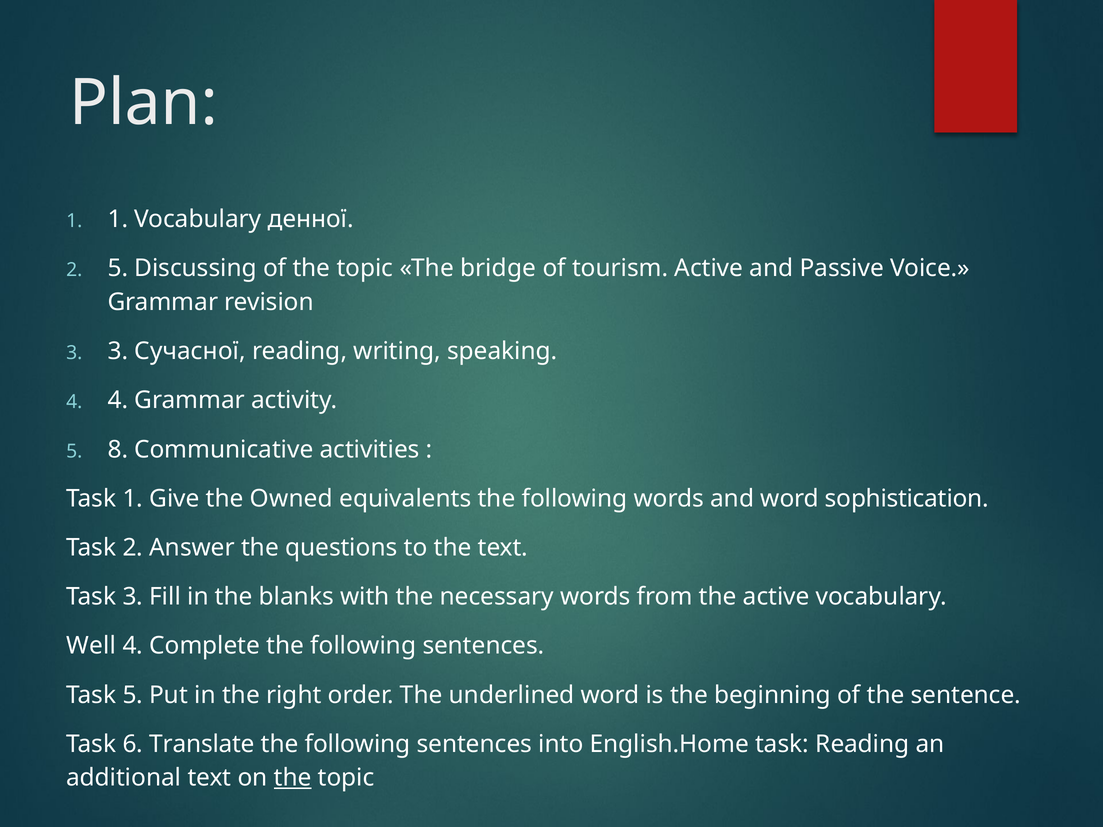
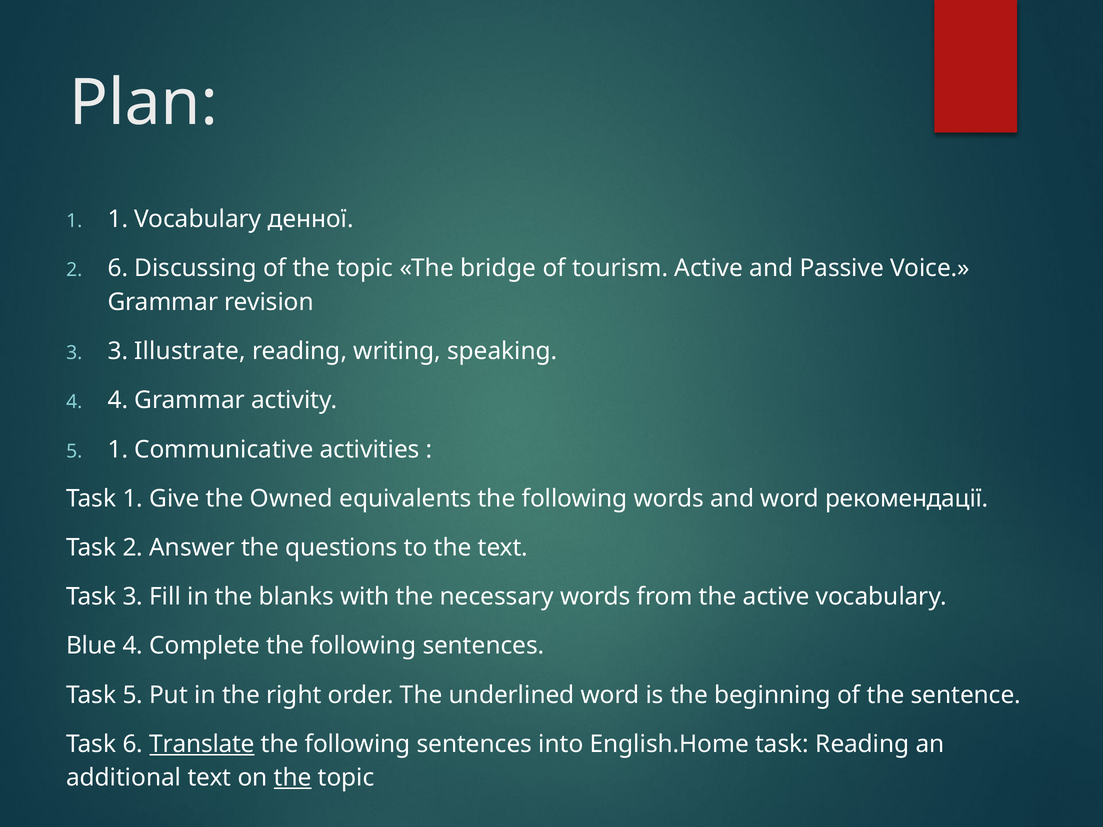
2 5: 5 -> 6 (118, 268)
Сучасної: Сучасної -> Illustrate (190, 351)
5 8: 8 -> 1 (118, 450)
sophistication: sophistication -> рекомендації (907, 499)
Well: Well -> Blue (91, 646)
Translate underline: none -> present (202, 744)
